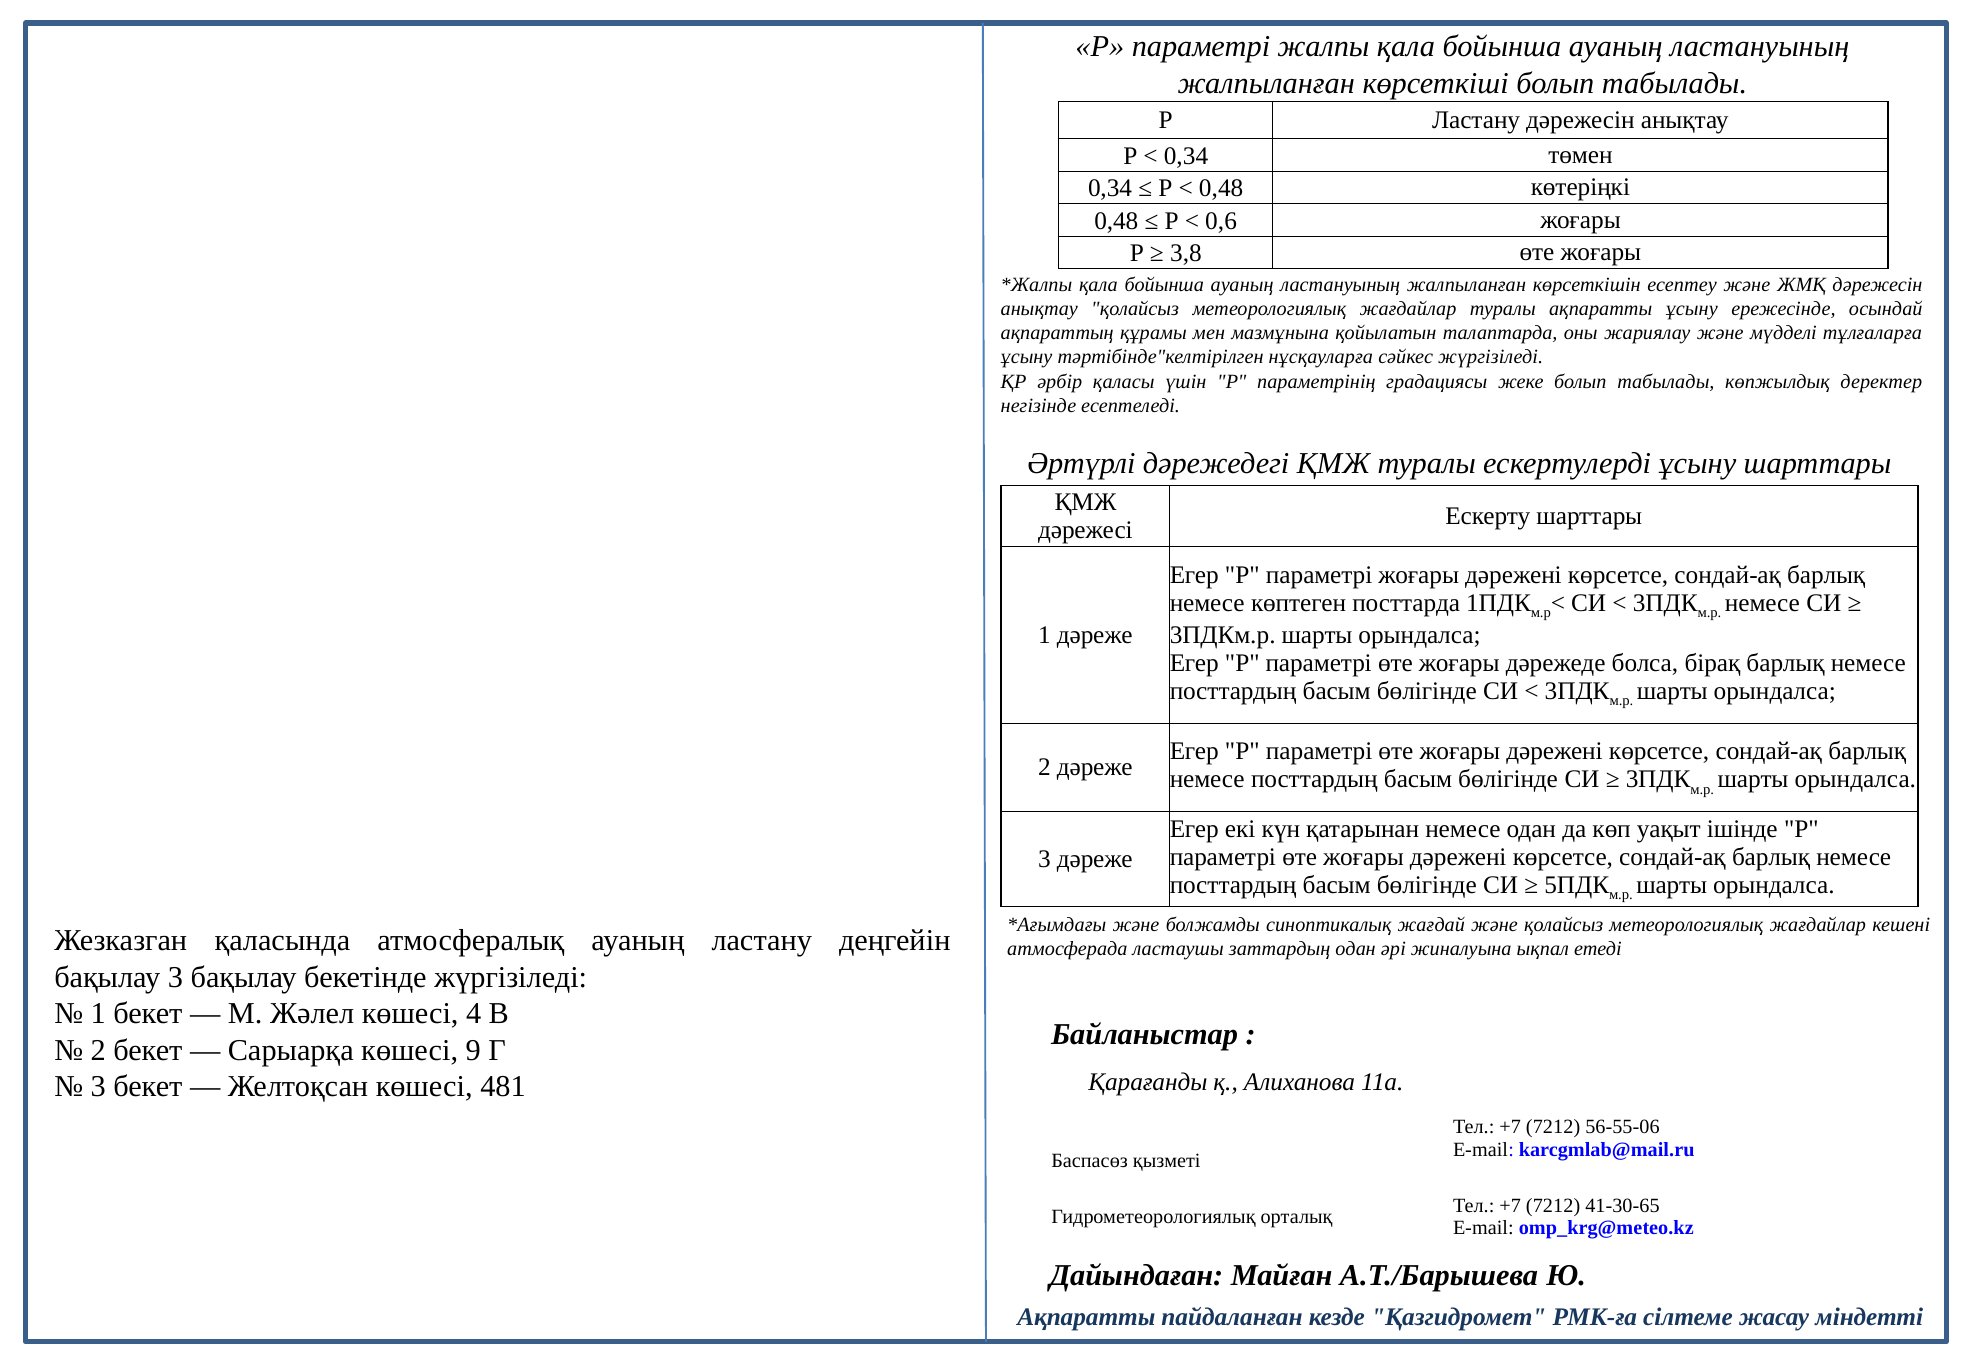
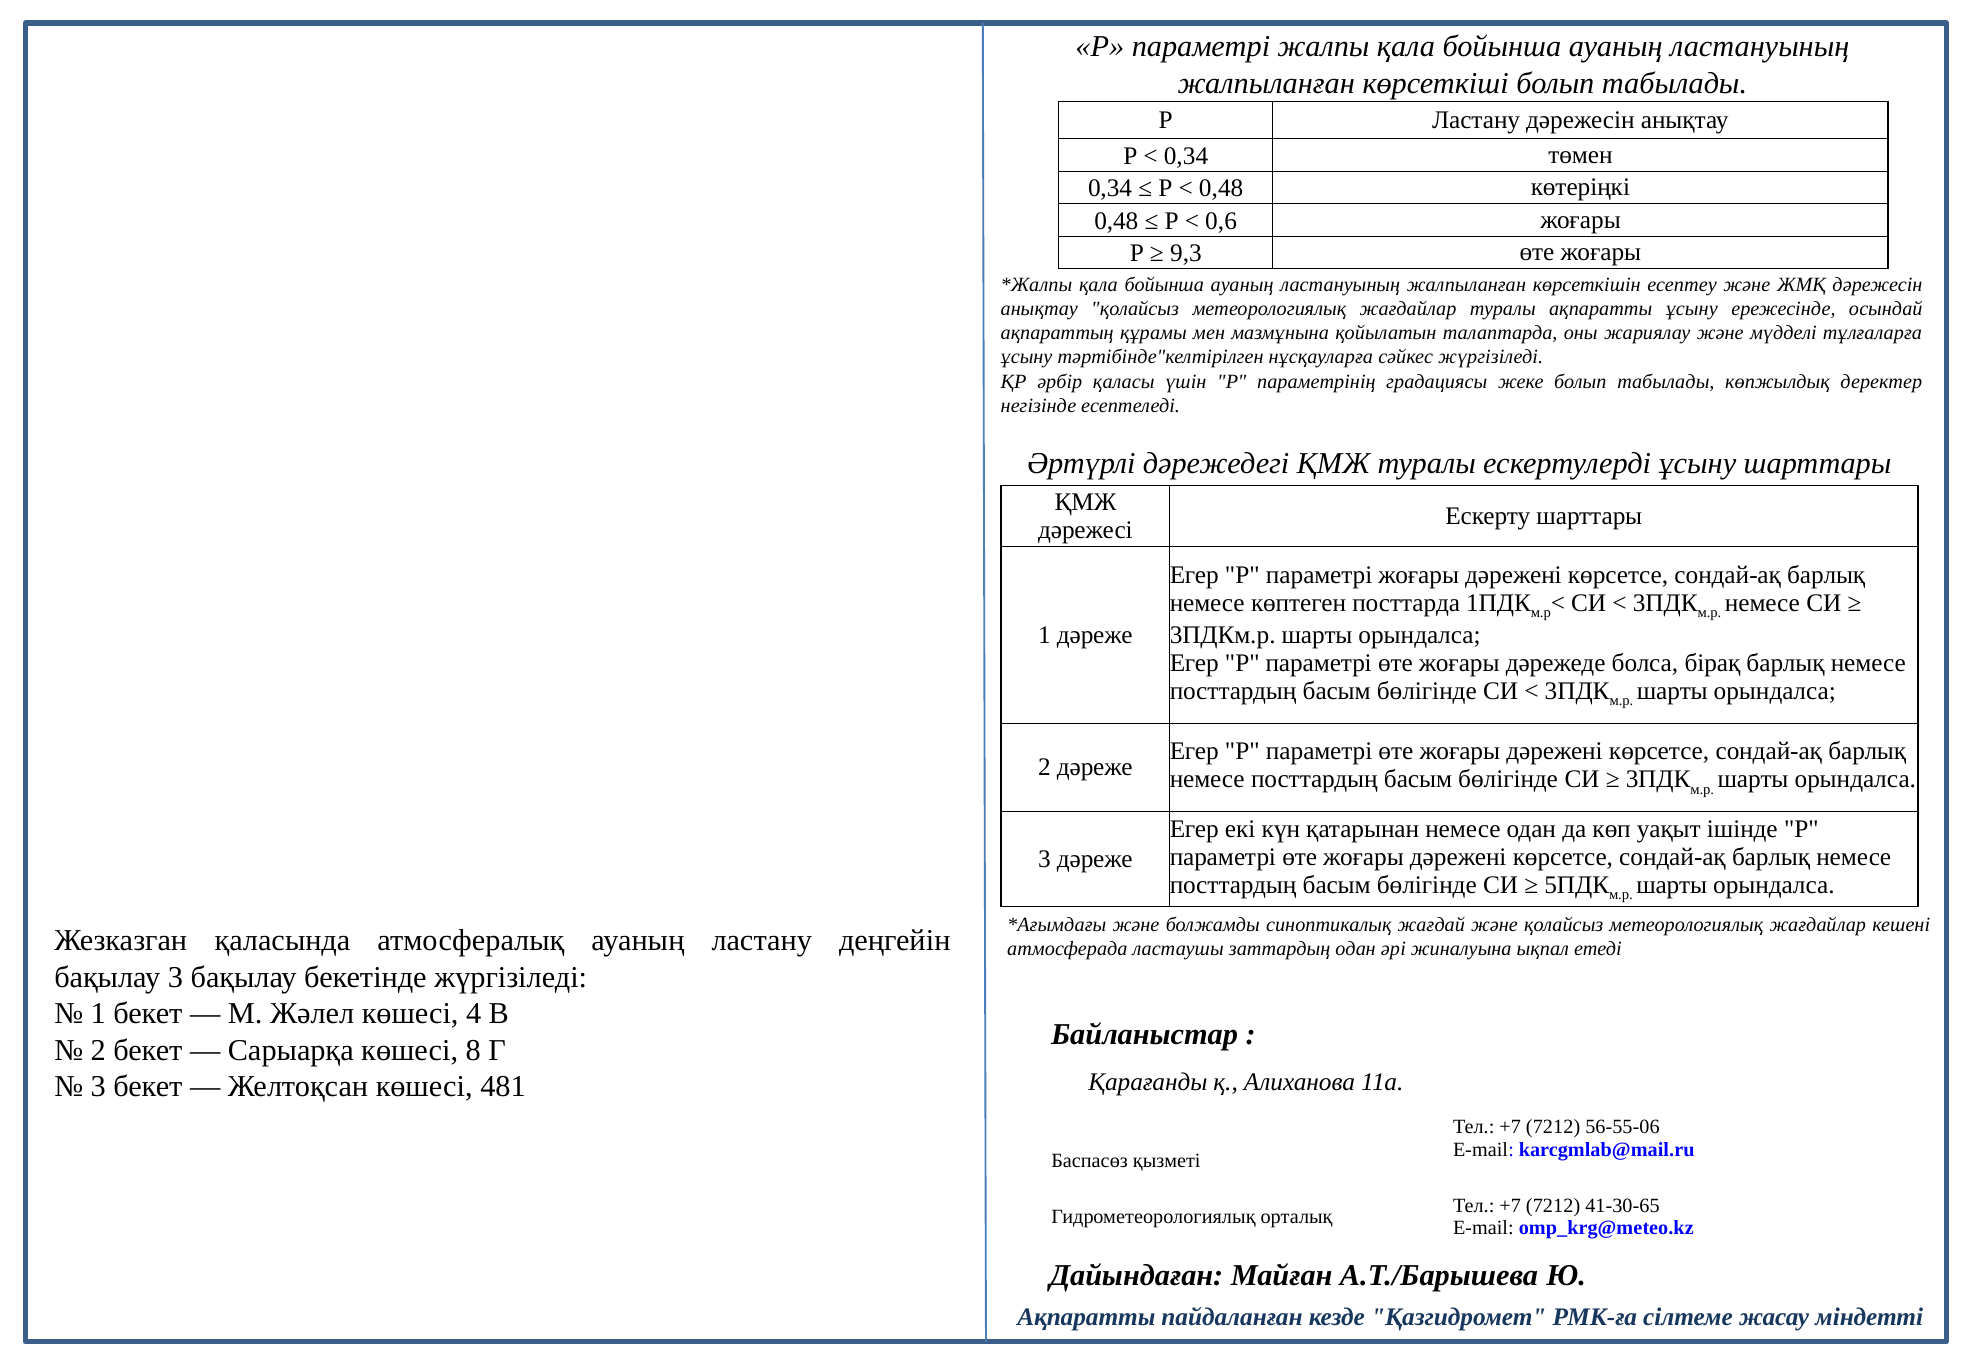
3,8: 3,8 -> 9,3 (1186, 254)
9: 9 -> 8 (473, 1050)
